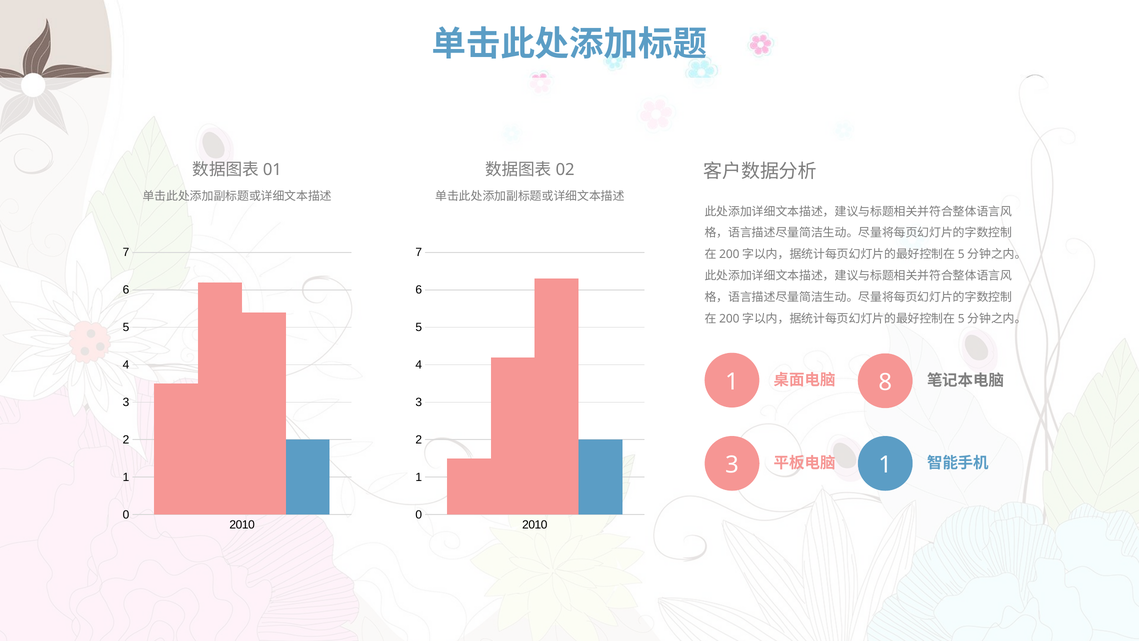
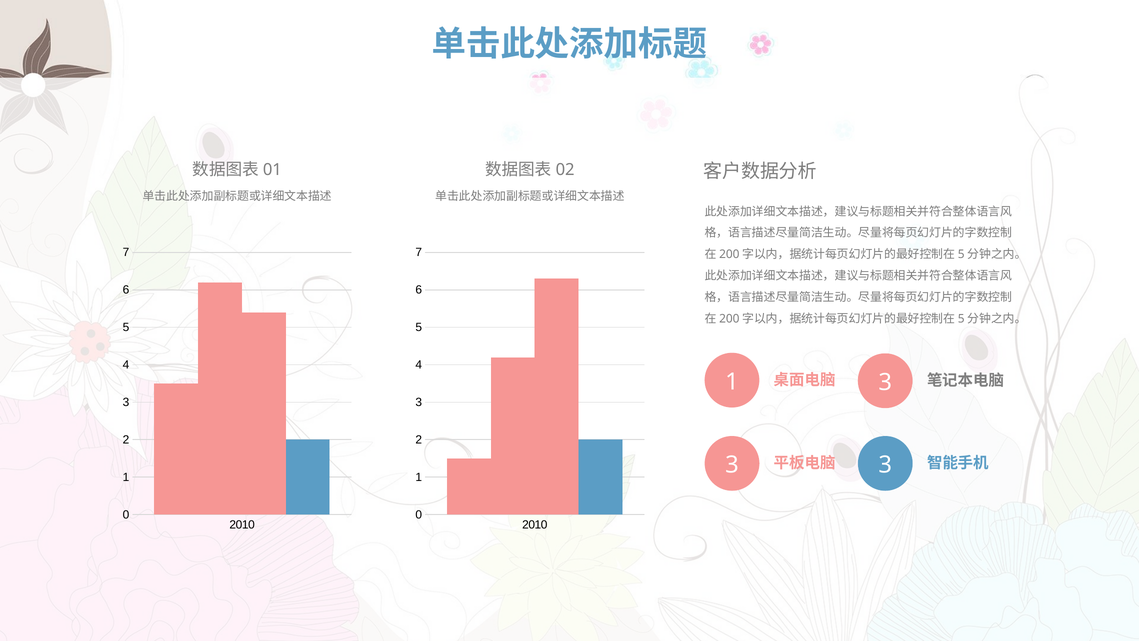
8: 8 -> 3 (885, 382)
1: 1 -> 3 (885, 465)
